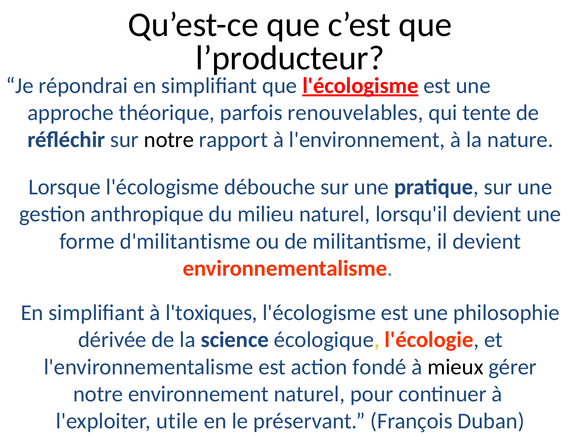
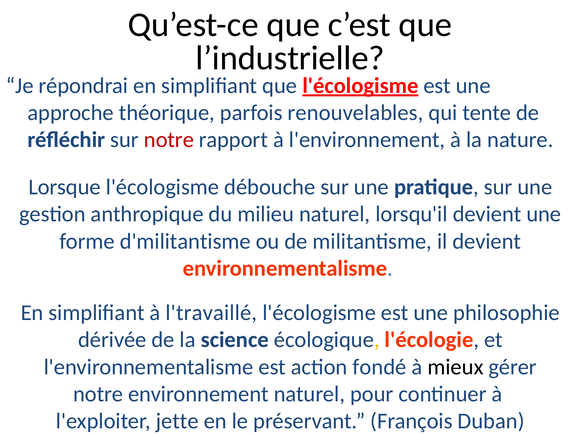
l’producteur: l’producteur -> l’industrielle (290, 58)
notre colour: black -> red (169, 140)
l'toxiques: l'toxiques -> l'travaillé (211, 313)
utile: utile -> jette (177, 421)
